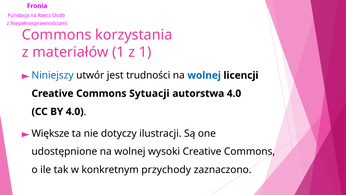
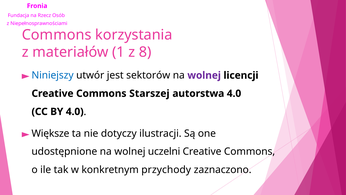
z 1: 1 -> 8 (145, 52)
trudności: trudności -> sektorów (148, 75)
wolnej colour: blue -> purple (204, 75)
Sytuacji: Sytuacji -> Starszej (149, 93)
wysoki: wysoki -> uczelni (164, 151)
